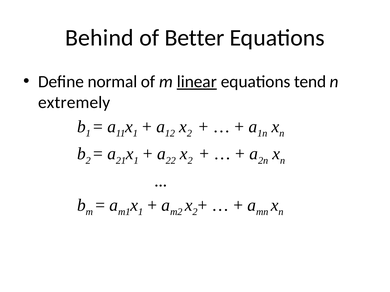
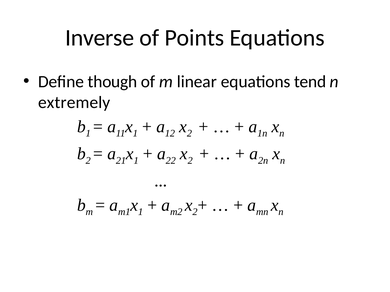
Behind: Behind -> Inverse (100, 38)
Better: Better -> Points (194, 38)
normal: normal -> though (112, 82)
linear underline: present -> none (197, 82)
